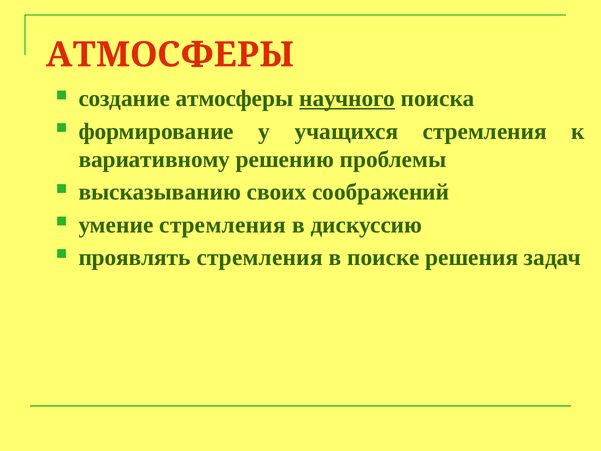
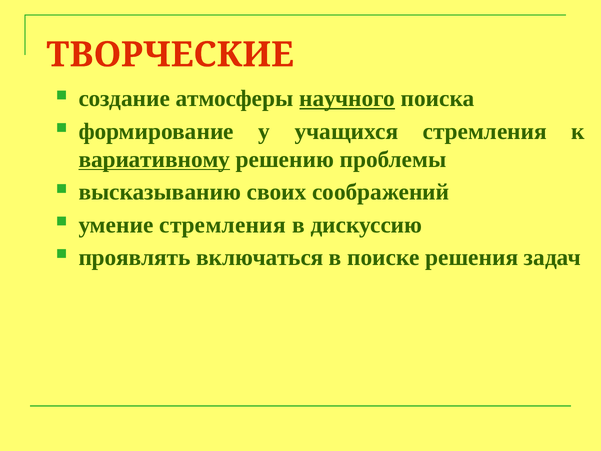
АТМОСФЕРЫ: АТМОСФЕРЫ -> ТВОРЧЕСКИЕ (170, 55)
вариативному underline: none -> present (154, 159)
проявлять стремления: стремления -> включаться (260, 257)
